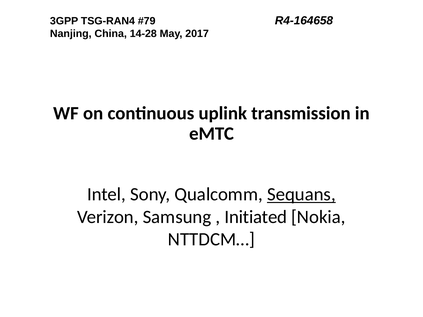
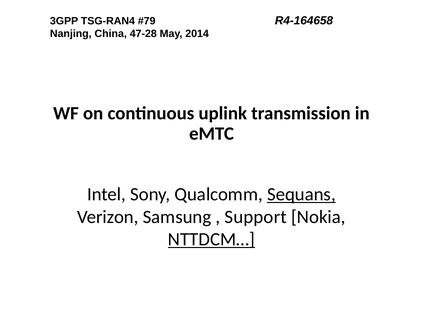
14-28: 14-28 -> 47-28 (143, 34)
2017: 2017 -> 2014 (197, 34)
Initiated: Initiated -> Support (256, 217)
NTTDCM… underline: none -> present (211, 240)
